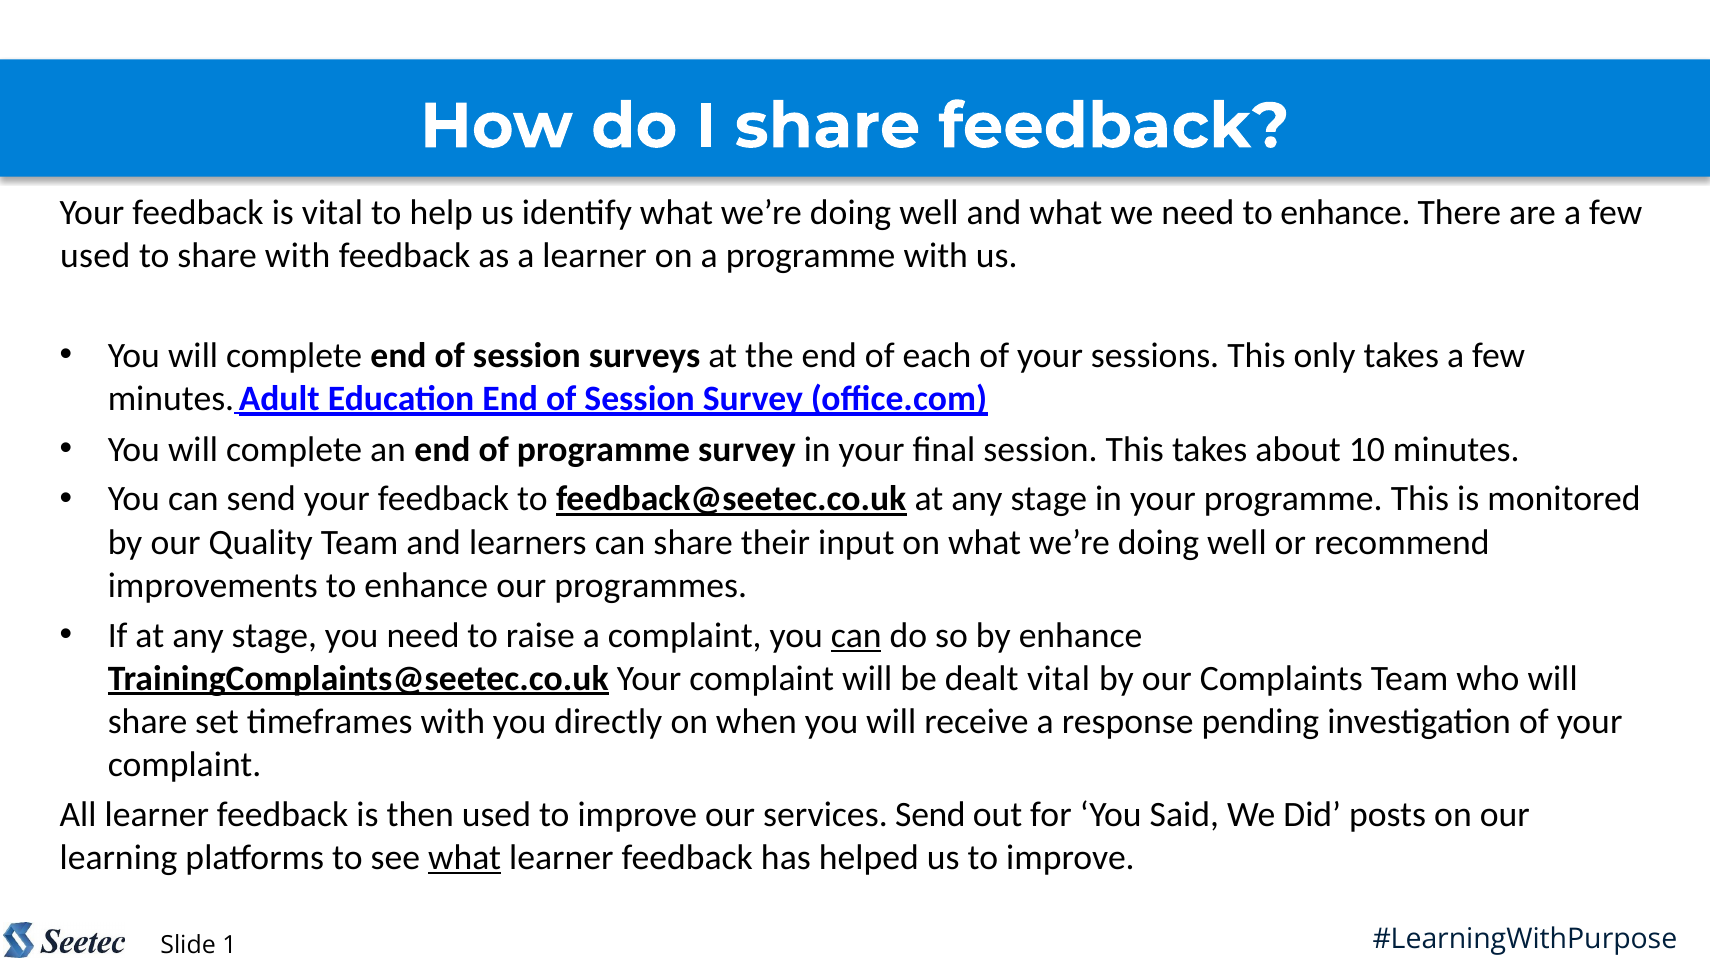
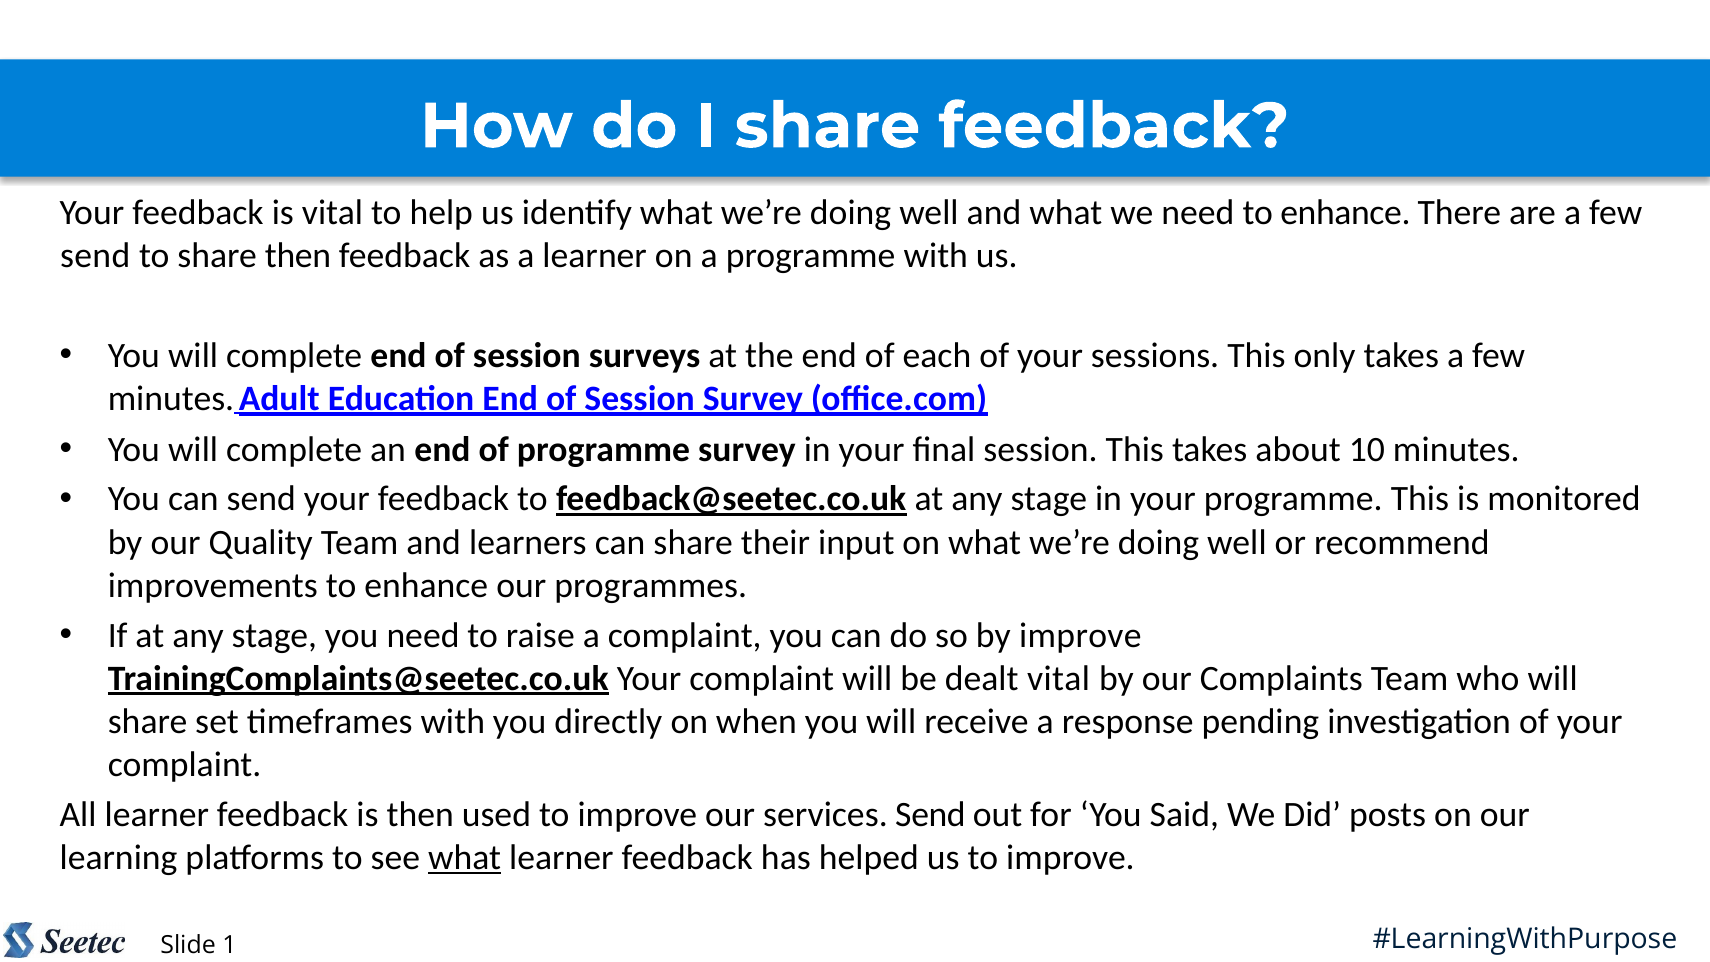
used: used -> send (95, 256)
share with: with -> then (298, 256)
can underline: present -> none (856, 635)
by enhance: enhance -> improve (1080, 635)
